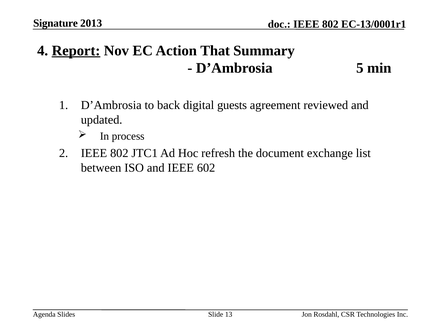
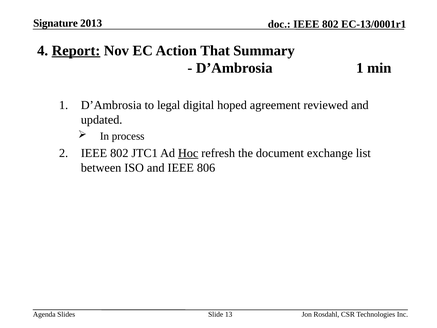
D’Ambrosia 5: 5 -> 1 (360, 68)
back: back -> legal (169, 105)
guests: guests -> hoped (232, 105)
Hoc underline: none -> present (188, 153)
602: 602 -> 806 (206, 168)
